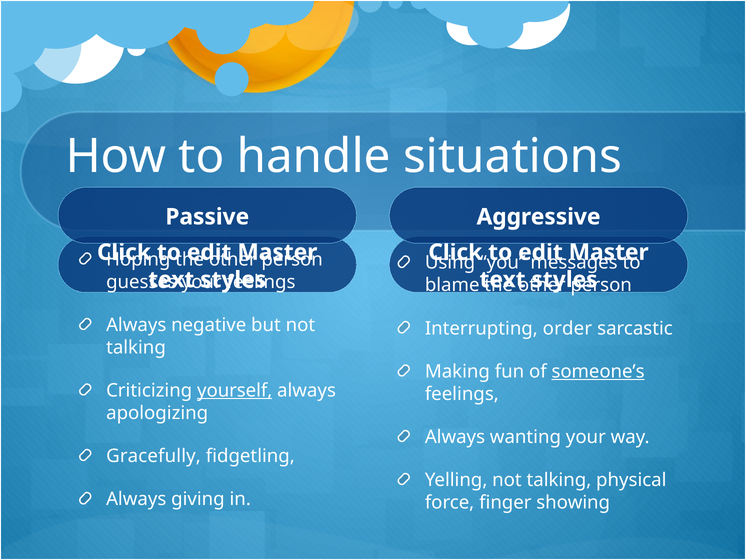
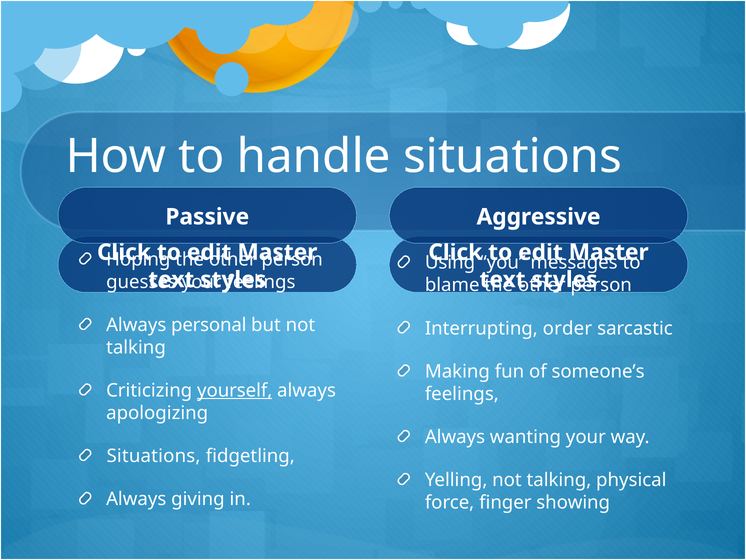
negative: negative -> personal (209, 325)
someone’s underline: present -> none (598, 371)
Gracefully: Gracefully -> Situations (153, 456)
